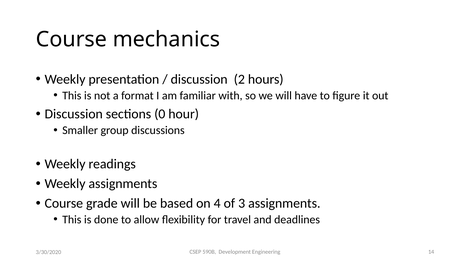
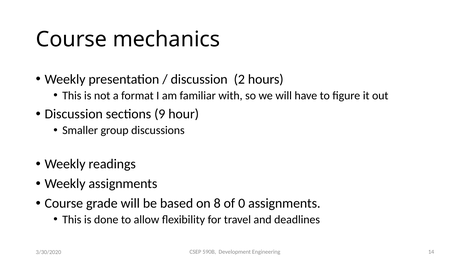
0: 0 -> 9 (160, 114)
4: 4 -> 8 (217, 204)
3: 3 -> 0 (242, 204)
